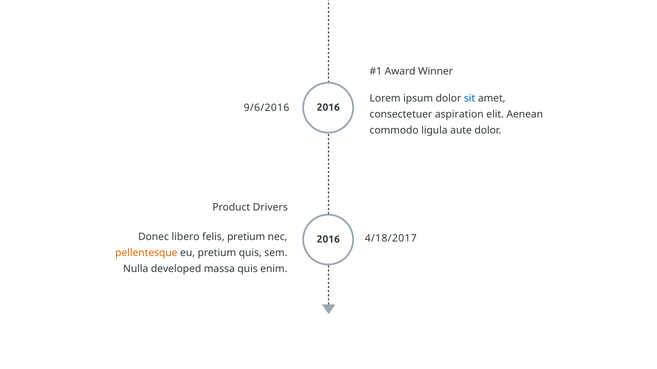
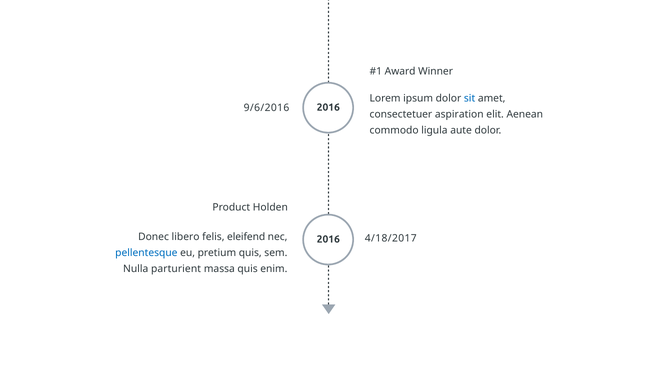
Drivers: Drivers -> Holden (270, 208)
felis pretium: pretium -> eleifend (246, 237)
pellentesque colour: orange -> blue (146, 253)
developed: developed -> parturient (176, 269)
